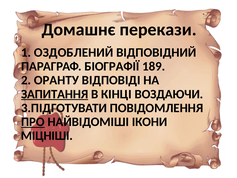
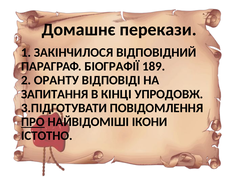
ОЗДОБЛЕНИЙ: ОЗДОБЛЕНИЙ -> ЗАКІНЧИЛОСЯ (74, 52)
ЗАПИТАННЯ underline: present -> none (55, 94)
ВОЗДАЮЧИ: ВОЗДАЮЧИ -> УПРОДОВЖ (169, 94)
МІЦНІШІ: МІЦНІШІ -> ІСТОТНО (47, 136)
